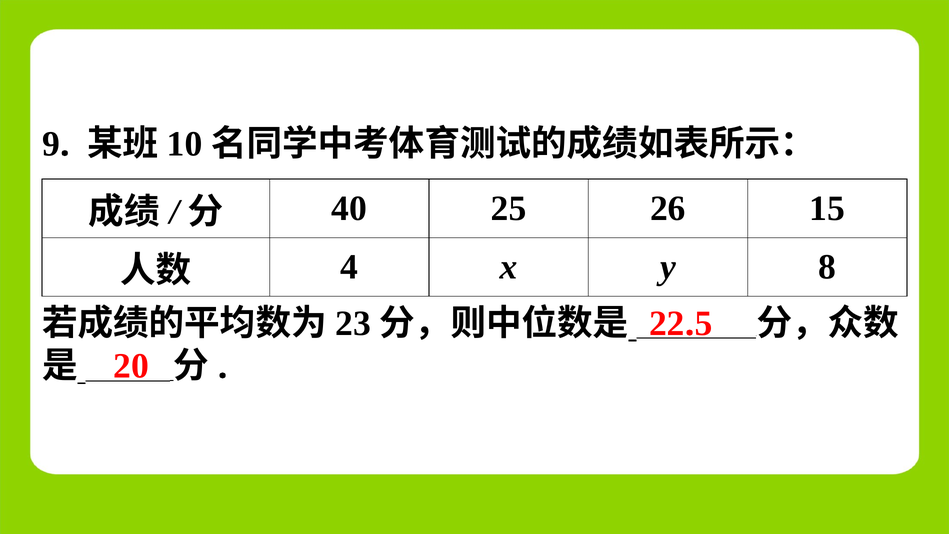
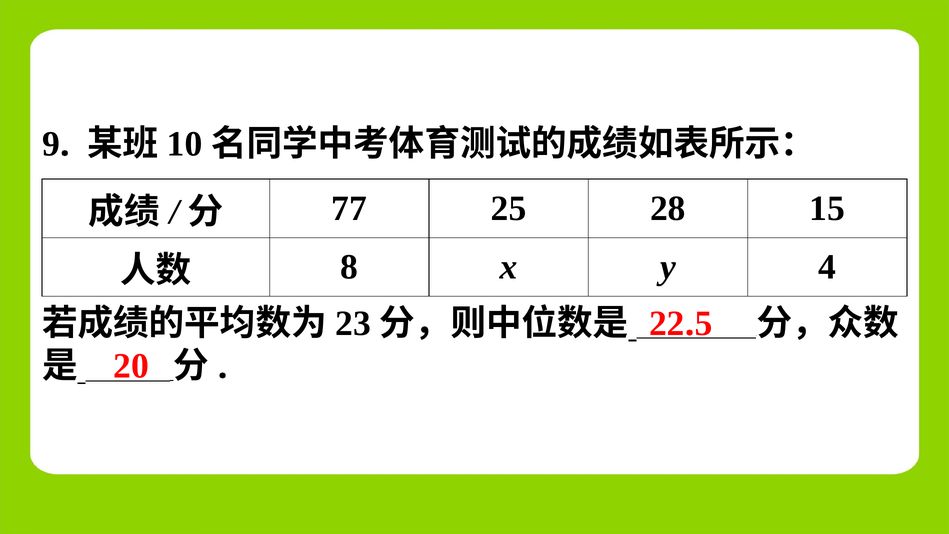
40: 40 -> 77 (349, 208)
26: 26 -> 28 (668, 208)
4: 4 -> 8 (349, 267)
8: 8 -> 4 (827, 267)
